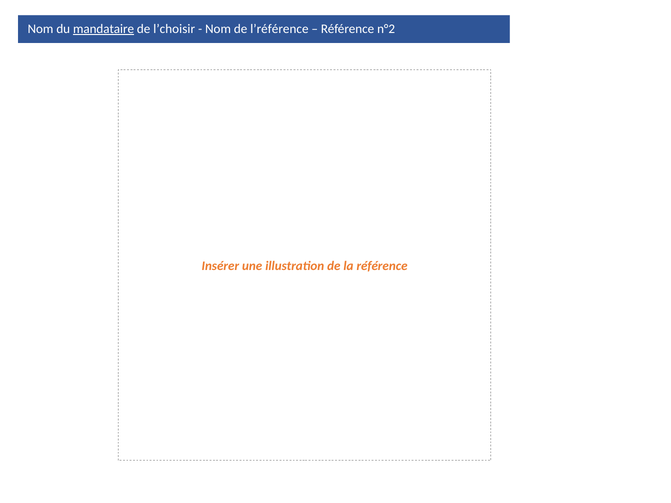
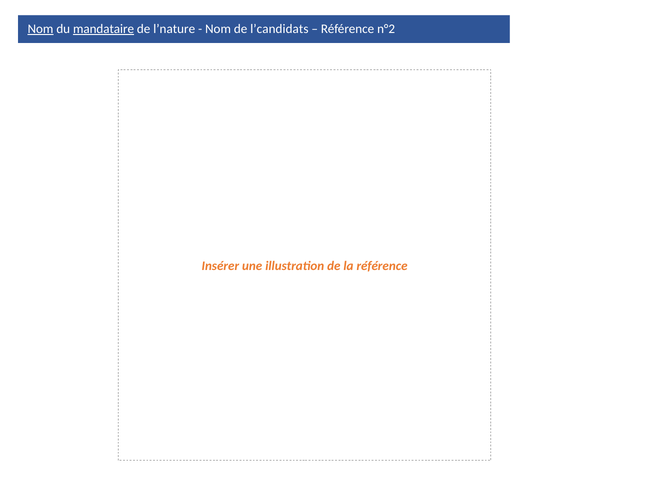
Nom underline: none -> present (41, 29)
l’choisir: l’choisir -> l’nature (174, 29)
l’référence: l’référence -> l’candidats (279, 29)
